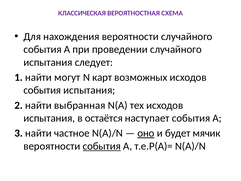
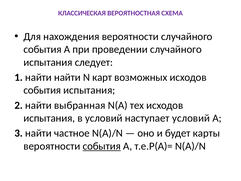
найти могут: могут -> найти (67, 77)
в остаётся: остаётся -> условий (104, 118)
наступает события: события -> условий (191, 118)
оно underline: present -> none (146, 133)
мячик: мячик -> карты (206, 133)
